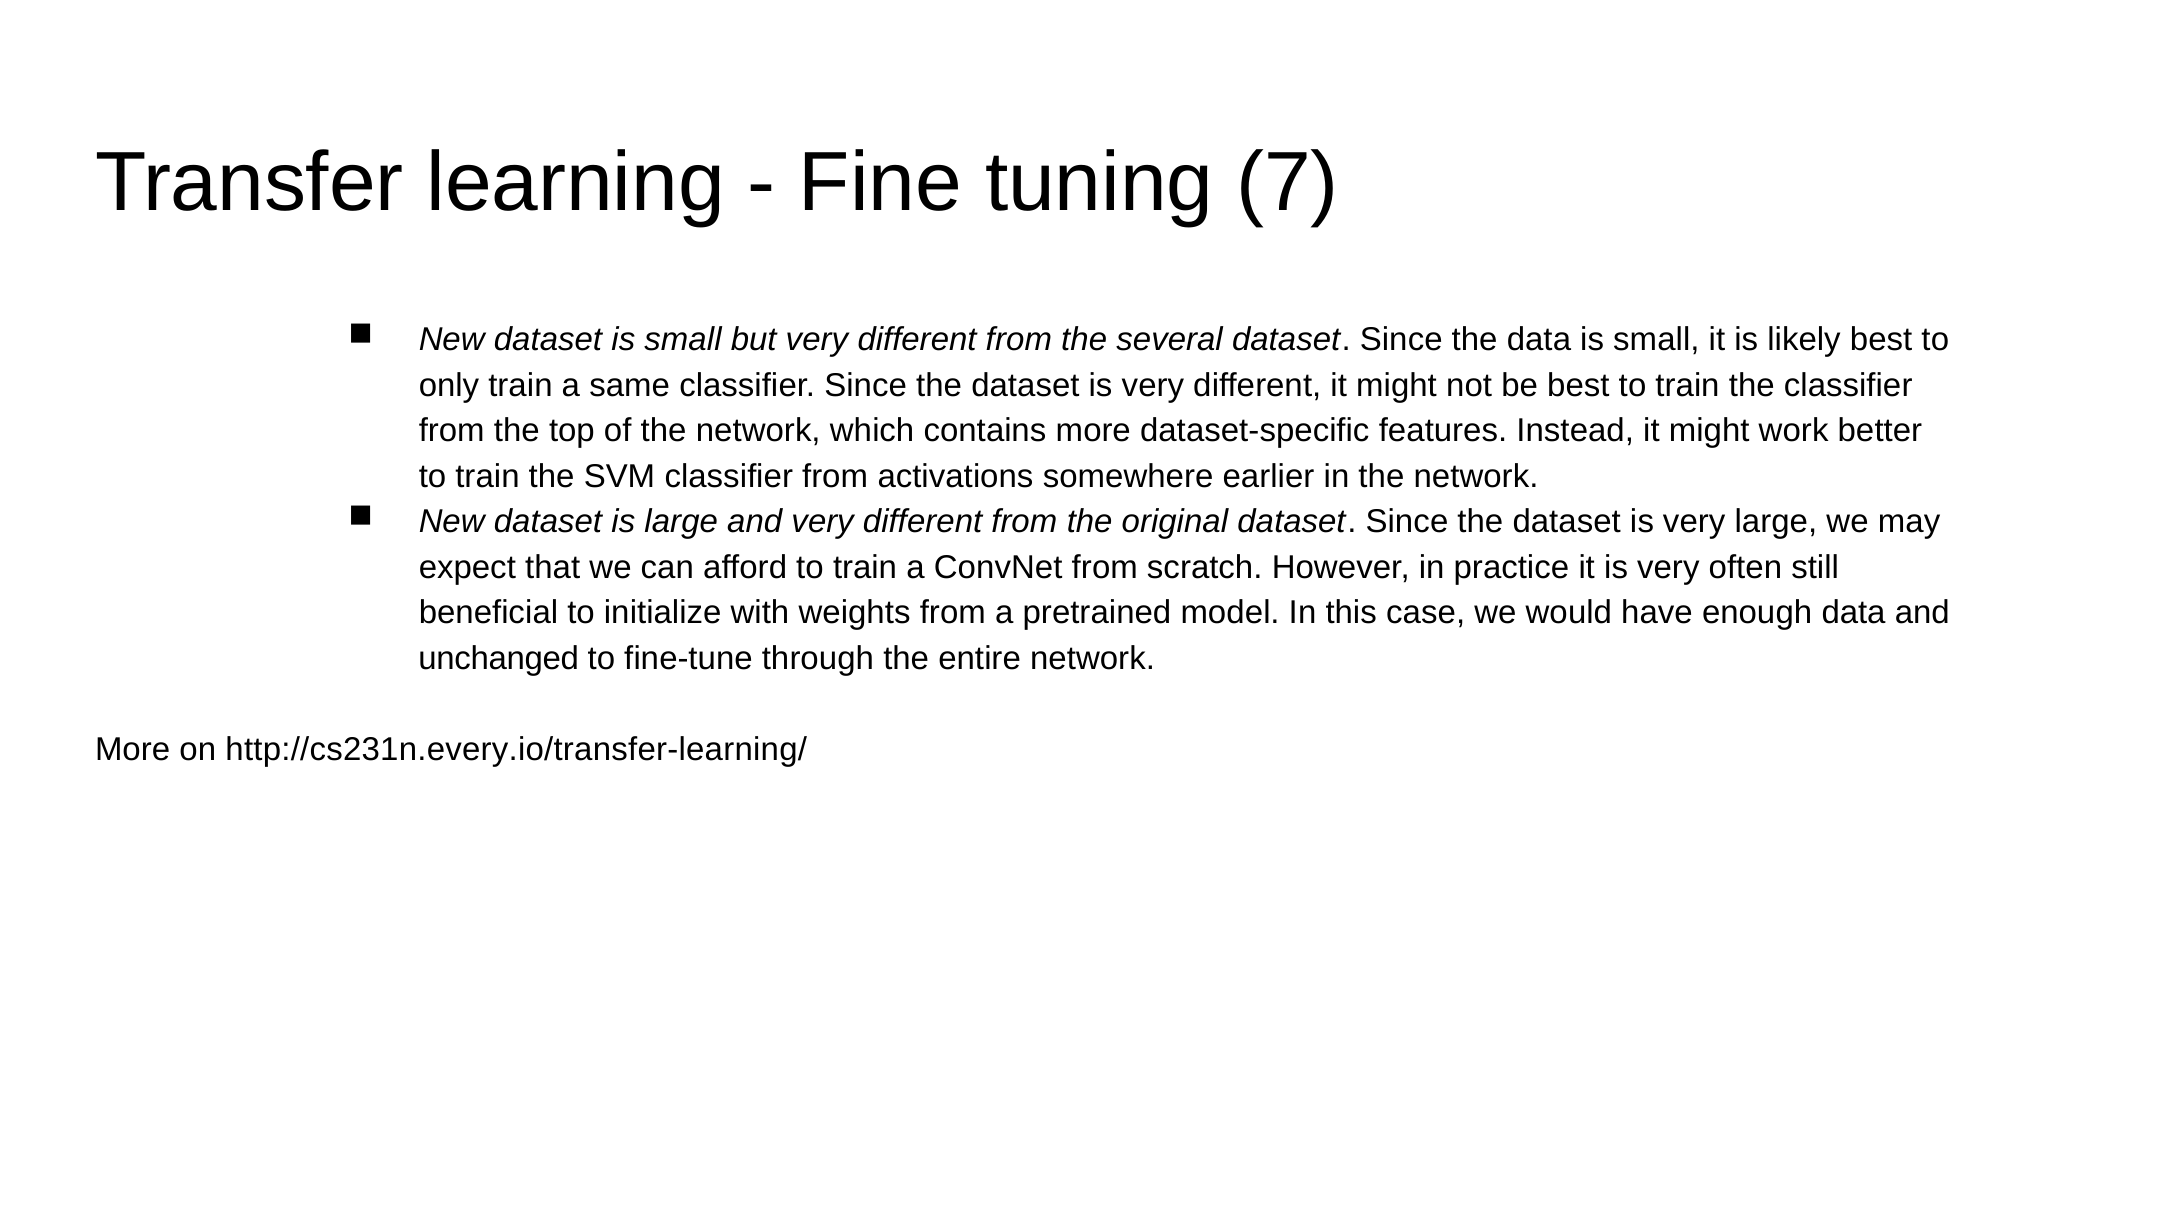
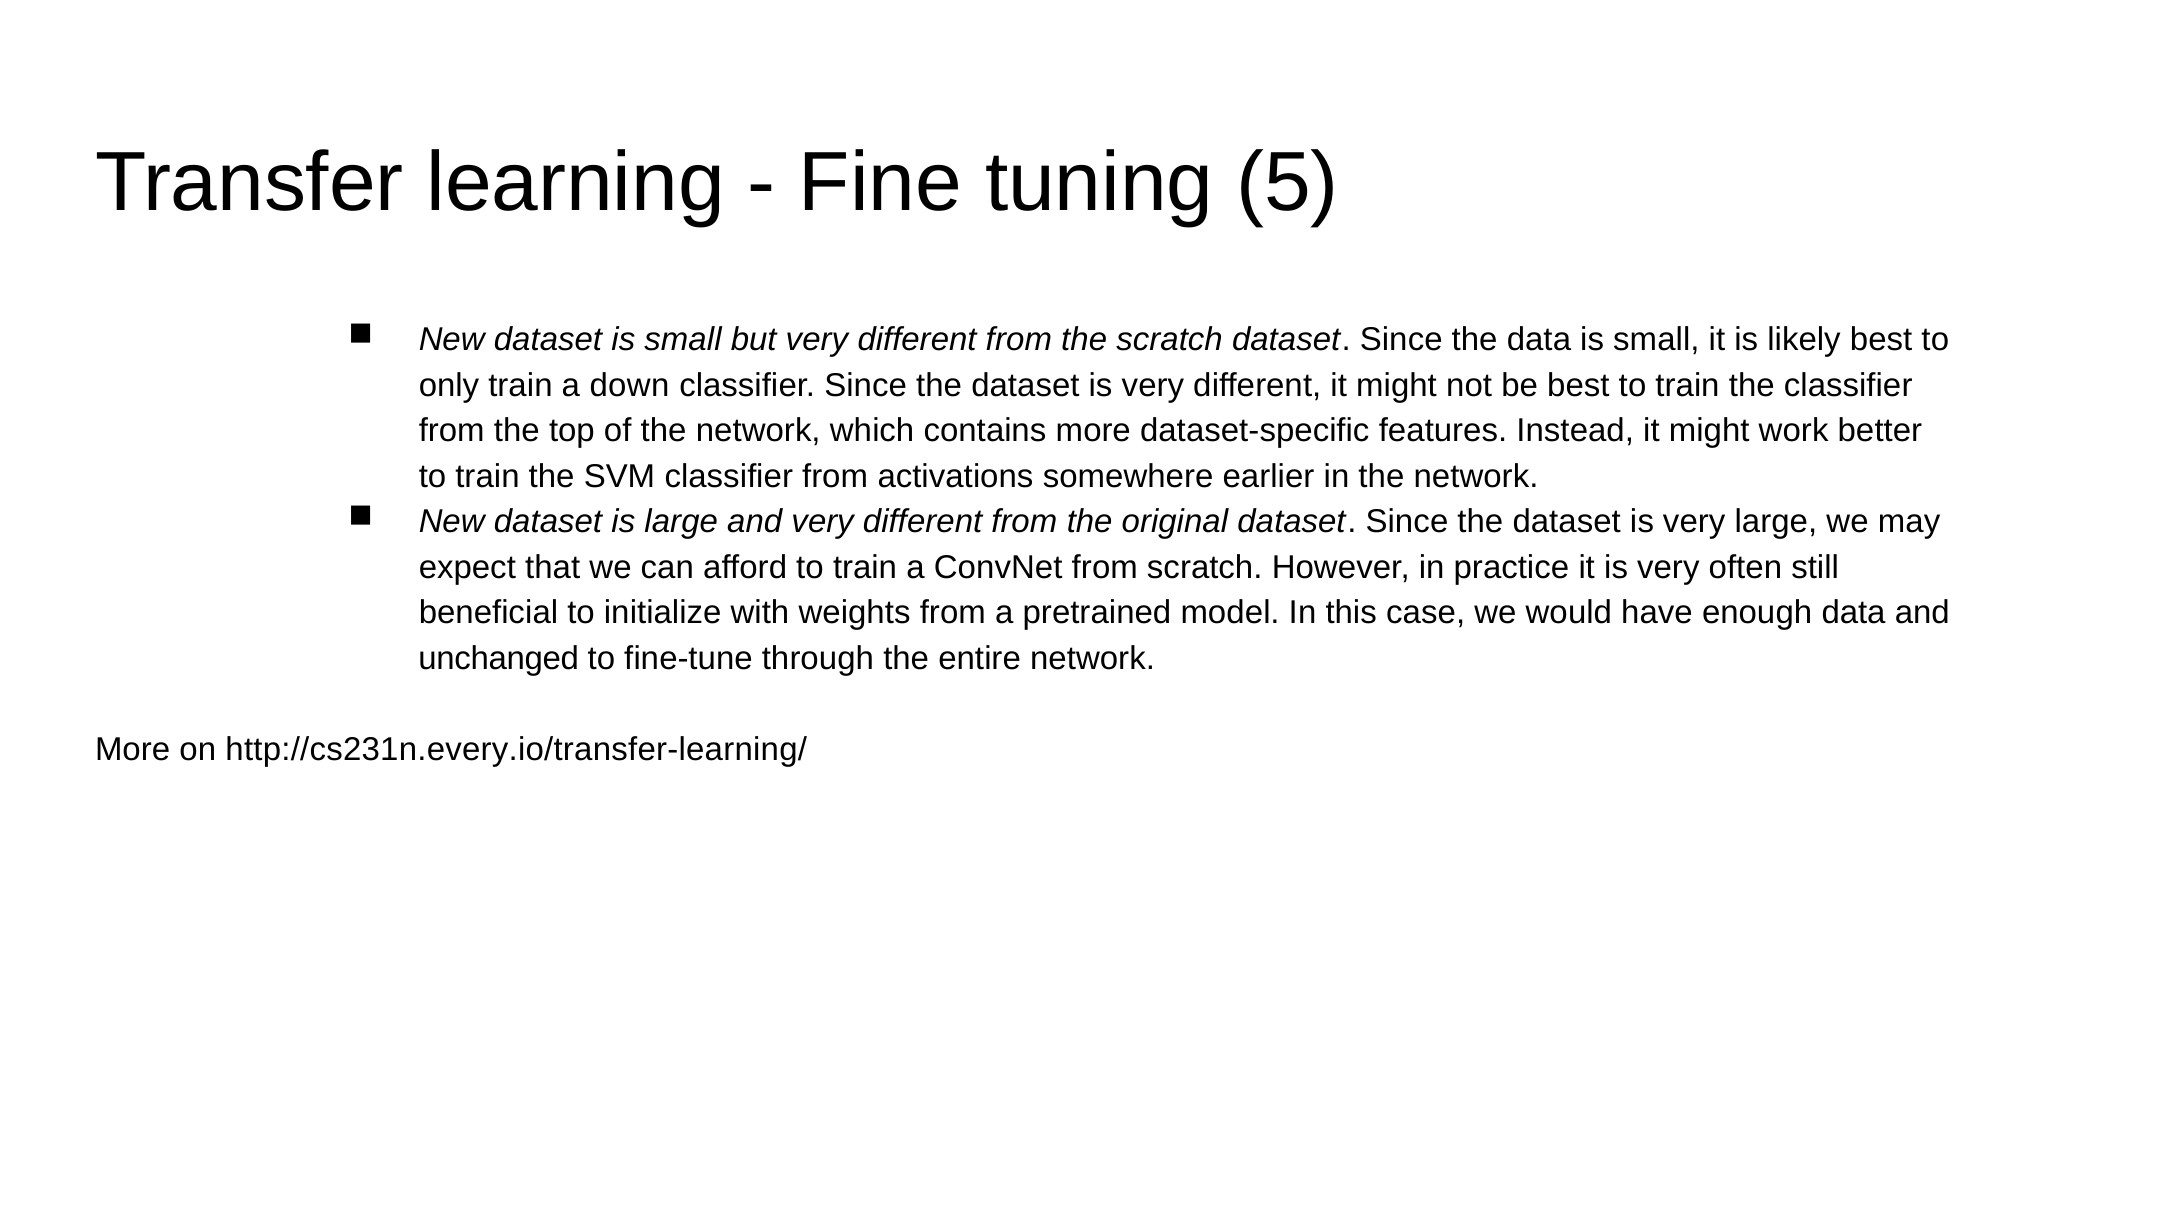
7: 7 -> 5 (1288, 183)
the several: several -> scratch (1170, 340)
same: same -> down (629, 386)
